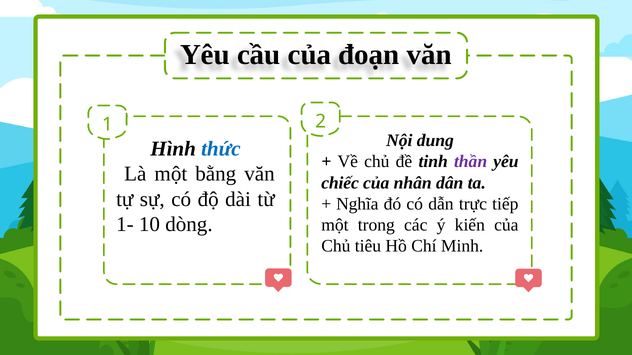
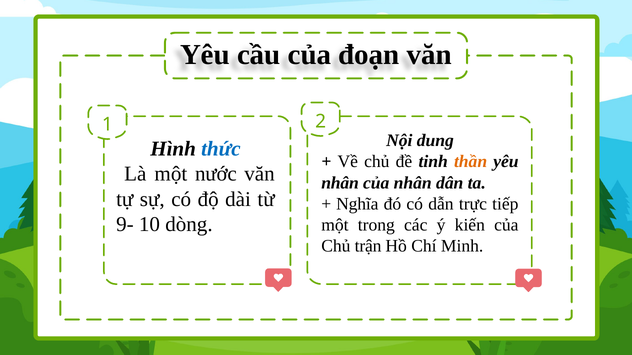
thần colour: purple -> orange (471, 162)
bằng: bằng -> nước (216, 174)
chiếc: chiếc -> nhân (340, 183)
1-: 1- -> 9- (125, 225)
tiêu: tiêu -> trận (368, 246)
